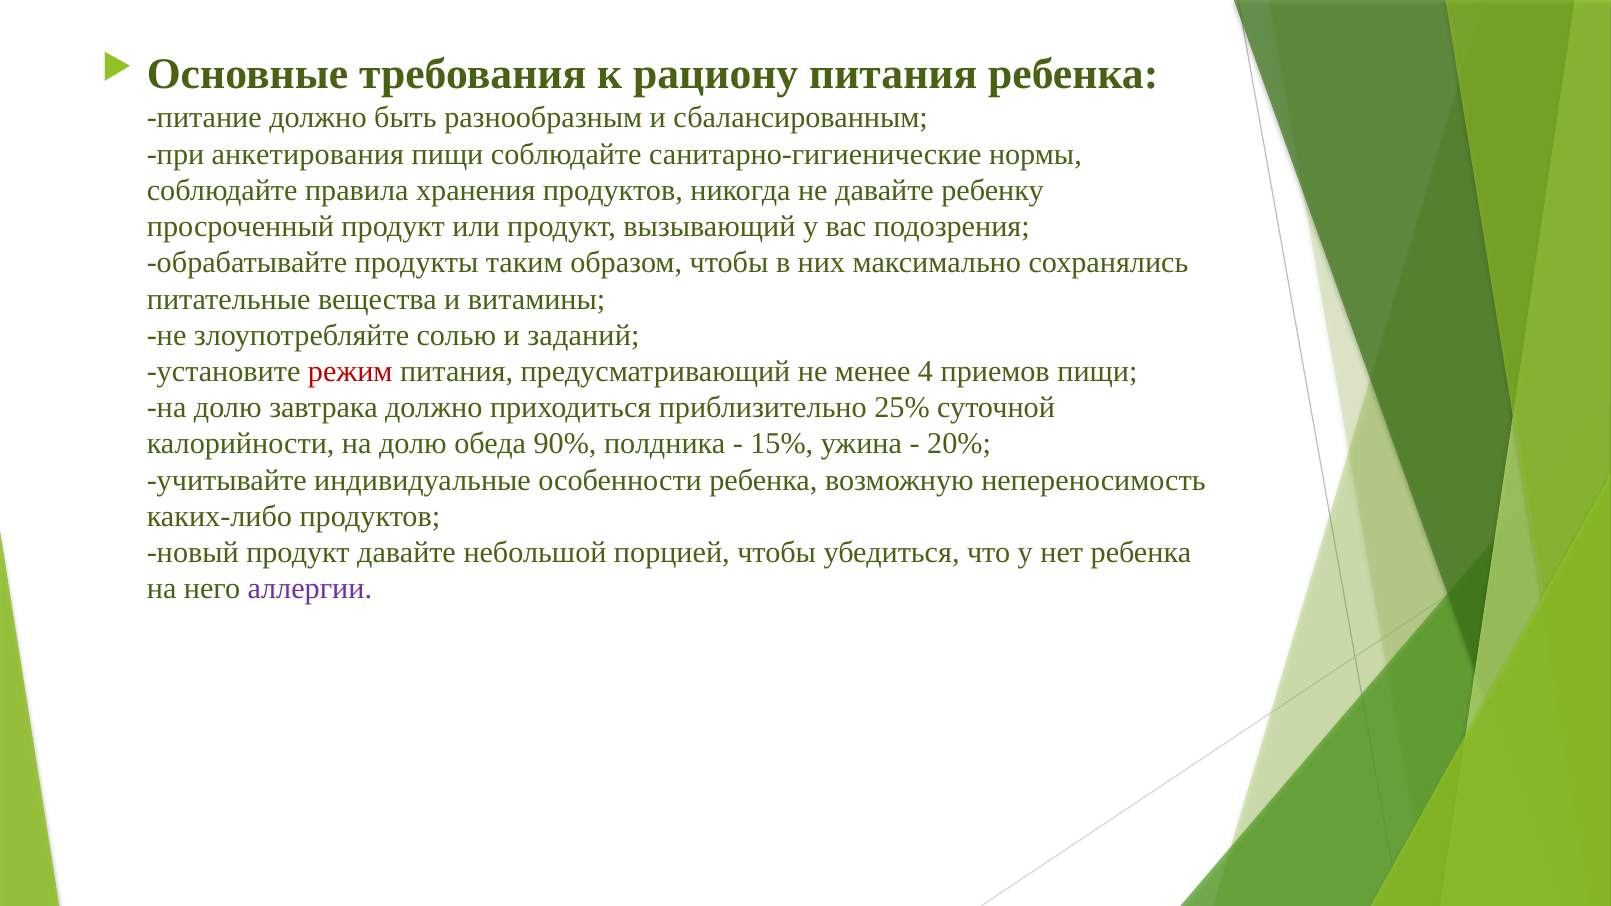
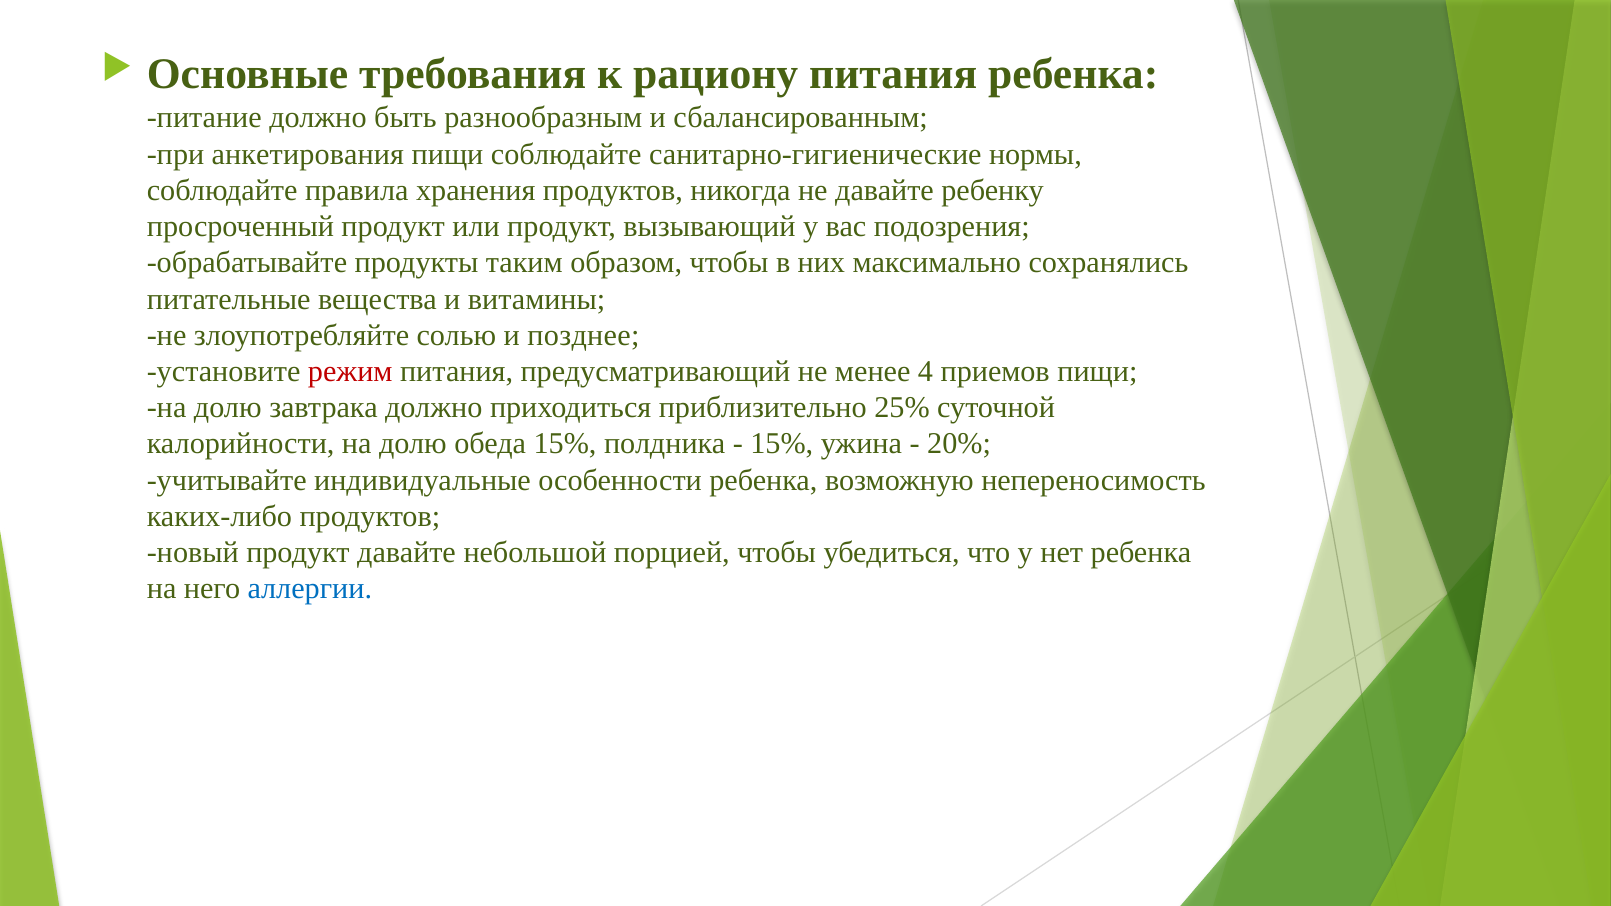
заданий: заданий -> позднее (583, 335)
обеда 90%: 90% -> 15% (565, 444)
аллергии colour: purple -> blue (310, 589)
